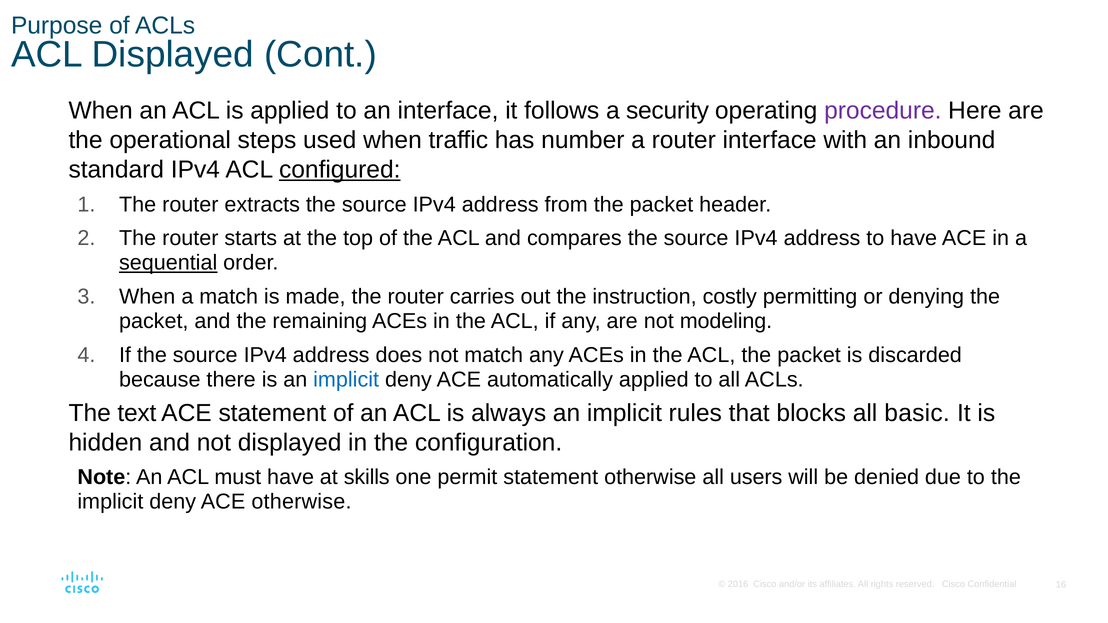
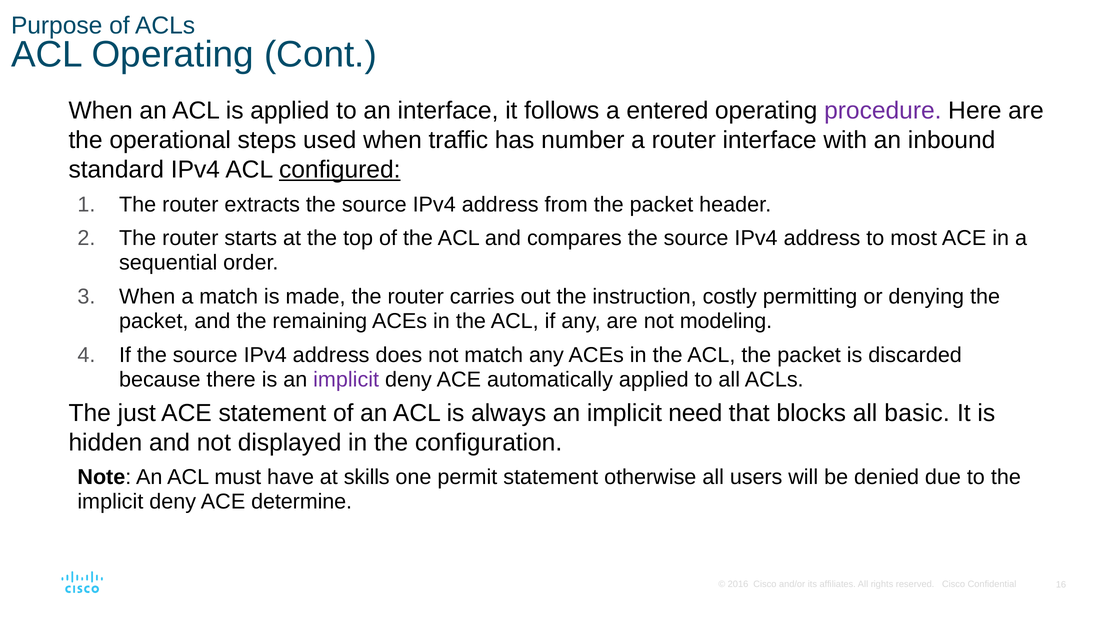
ACL Displayed: Displayed -> Operating (173, 55)
security: security -> entered (668, 111)
to have: have -> most (914, 238)
sequential underline: present -> none (168, 263)
implicit colour: blue -> purple (346, 380)
text: text -> just (137, 413)
rules: rules -> need (695, 413)
ACE otherwise: otherwise -> determine (302, 502)
